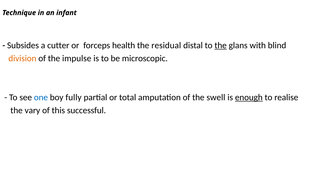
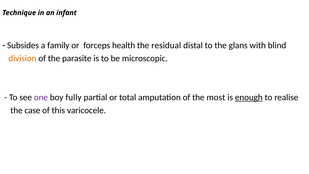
cutter: cutter -> family (58, 45)
the underline: present -> none (221, 45)
impulse: impulse -> parasite (77, 58)
one colour: blue -> purple (41, 97)
swell: swell -> most (216, 97)
vary: vary -> case (32, 110)
successful: successful -> varicocele (87, 110)
